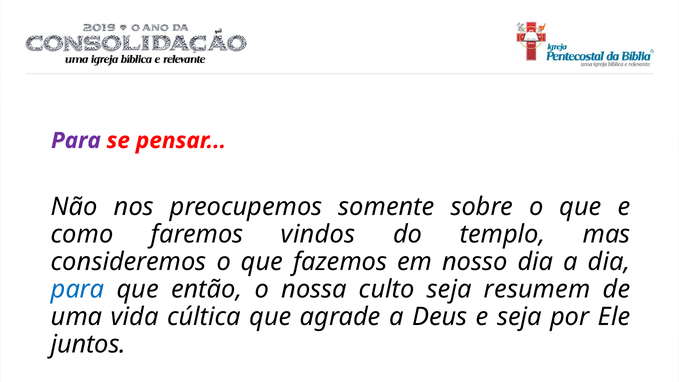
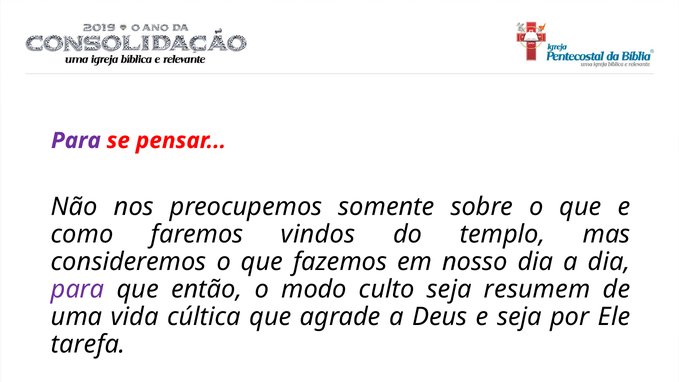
para colour: blue -> purple (78, 289)
nossa: nossa -> modo (314, 289)
juntos: juntos -> tarefa (88, 344)
